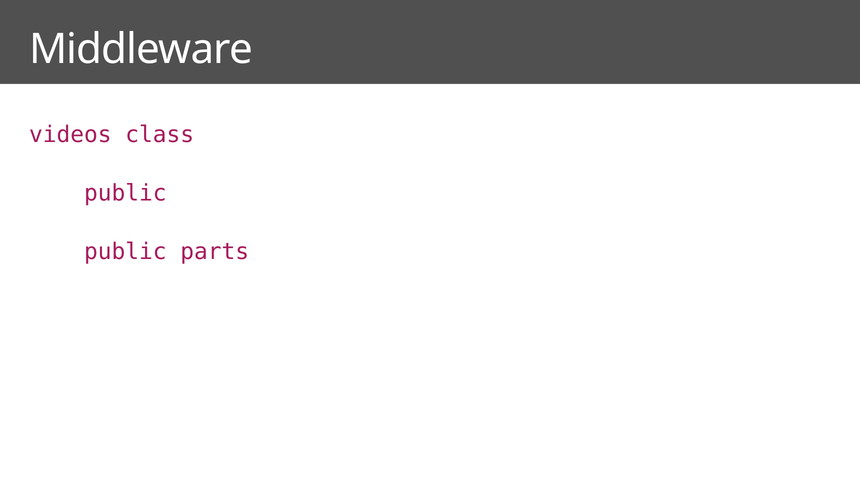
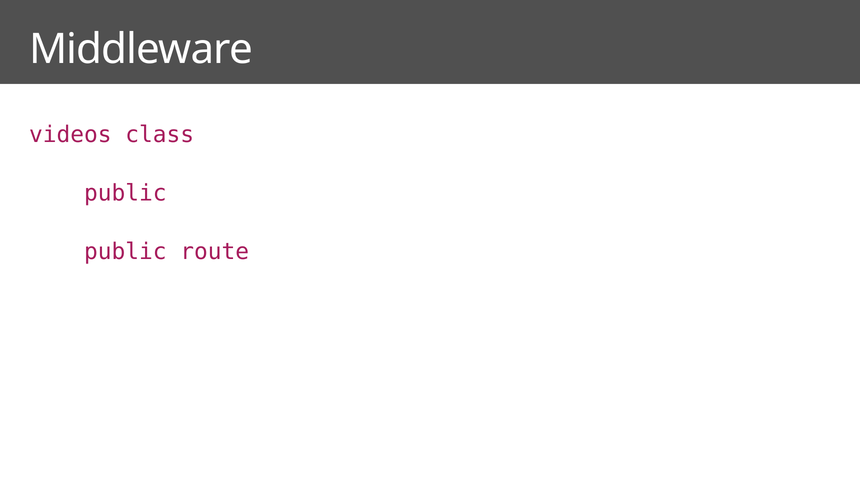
parts: parts -> route (215, 251)
